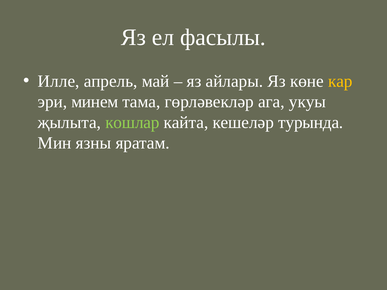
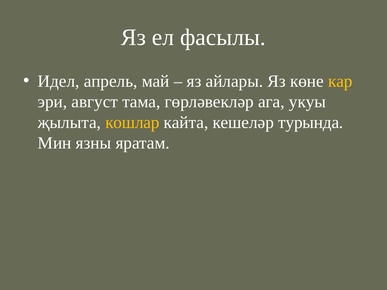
Илле: Илле -> Идел (59, 81)
минем: минем -> август (95, 102)
кошлар colour: light green -> yellow (132, 122)
